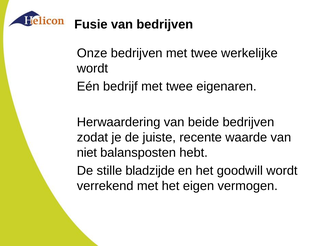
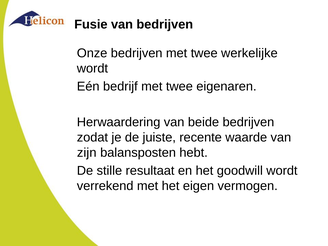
niet: niet -> zijn (87, 153)
bladzijde: bladzijde -> resultaat (150, 171)
